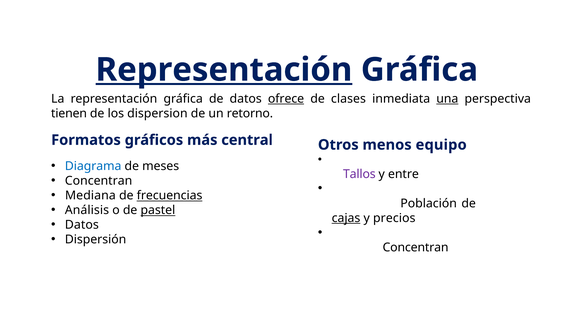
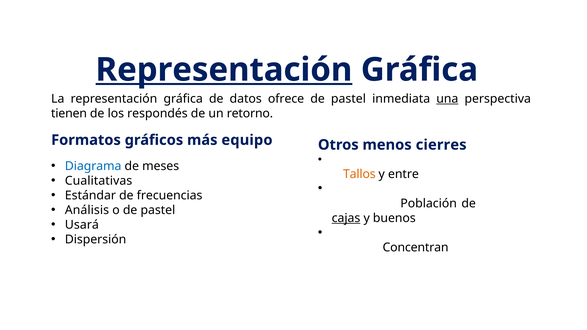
ofrece underline: present -> none (286, 99)
clases: clases -> pastel (348, 99)
dispersion: dispersion -> respondés (157, 114)
central: central -> equipo (247, 140)
equipo: equipo -> cierres (441, 145)
Tallos colour: purple -> orange (359, 174)
Concentran: Concentran -> Cualitativas (99, 181)
Mediana: Mediana -> Estándar (90, 196)
frecuencias underline: present -> none (170, 196)
pastel underline: present -> none (158, 210)
precios: precios -> buenos (394, 218)
Datos: Datos -> Usará (82, 225)
